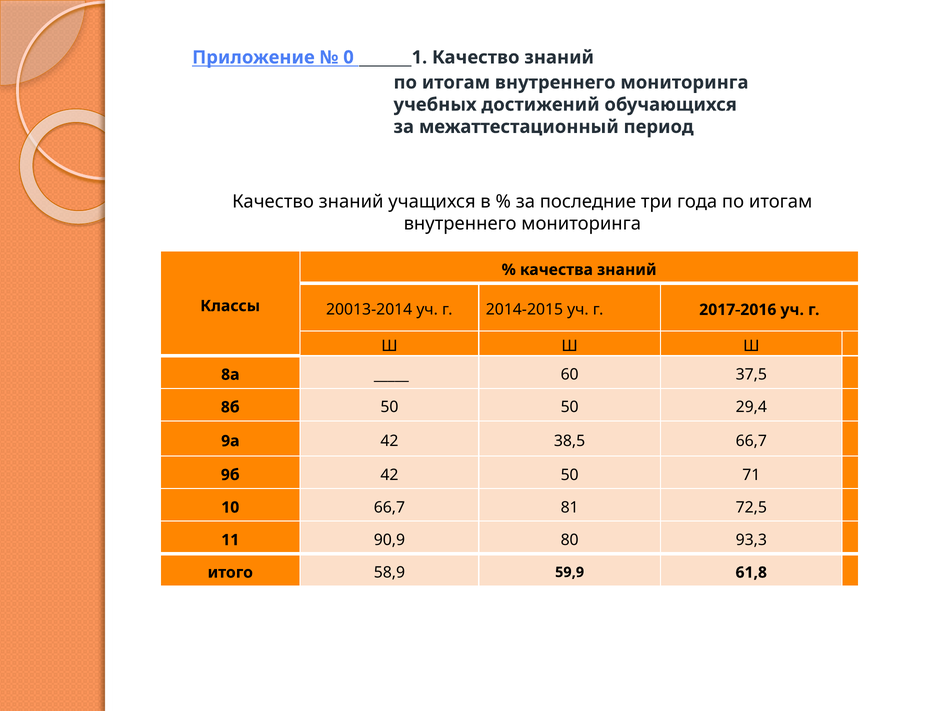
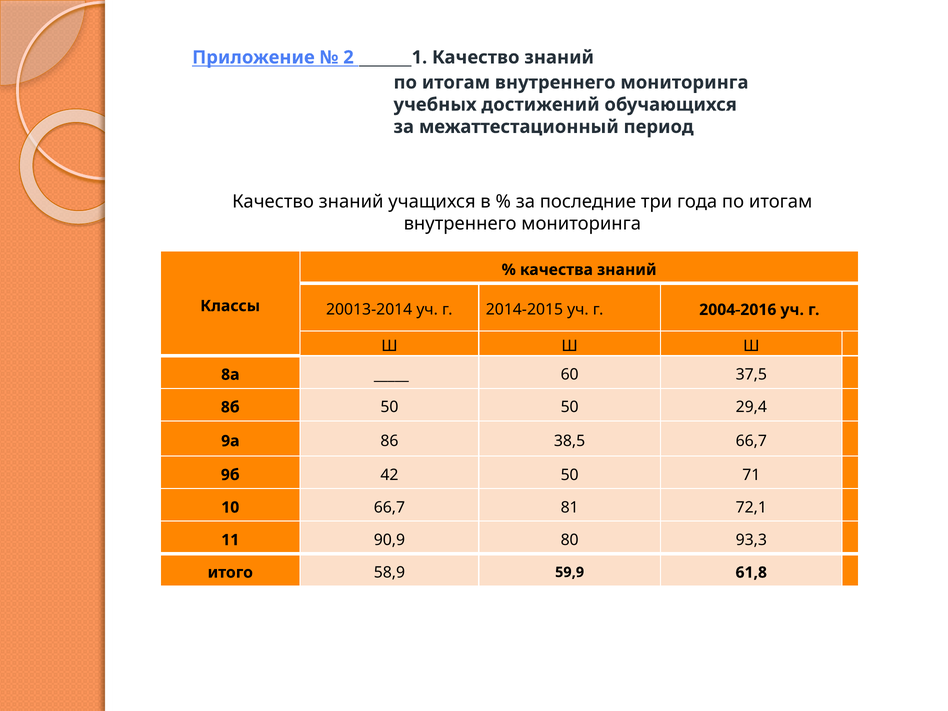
0: 0 -> 2 (349, 57)
2017-2016: 2017-2016 -> 2004-2016 (738, 310)
9а 42: 42 -> 86 (389, 441)
72,5: 72,5 -> 72,1 (751, 507)
